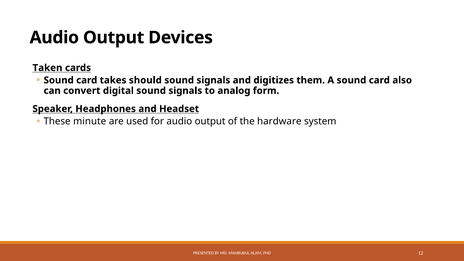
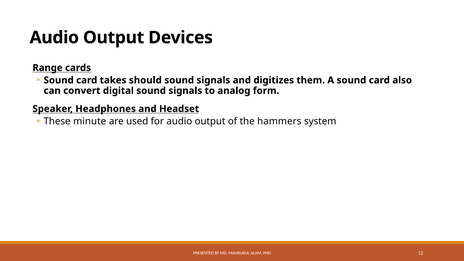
Taken: Taken -> Range (48, 68)
hardware: hardware -> hammers (279, 121)
